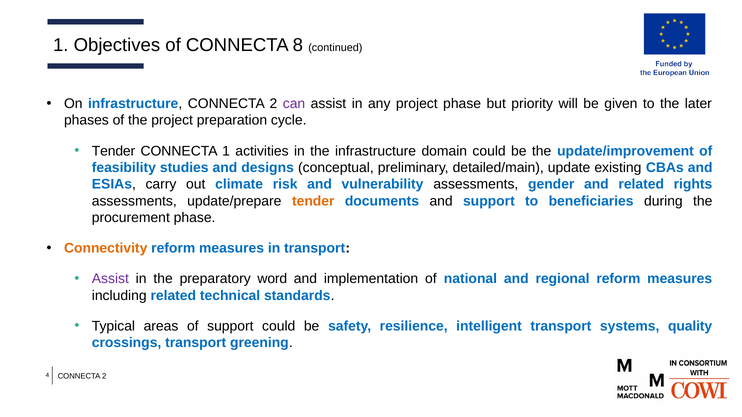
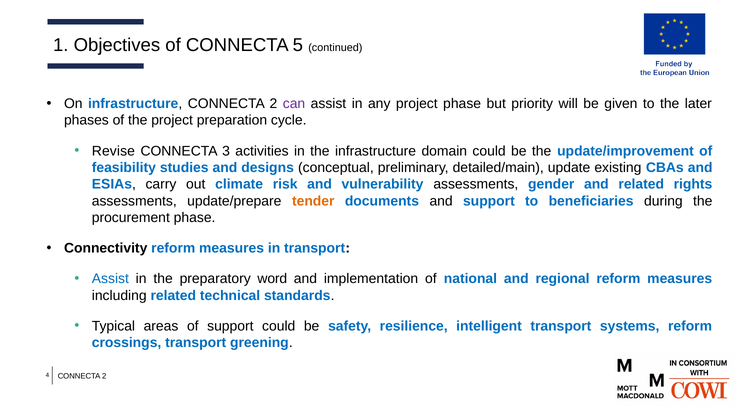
8: 8 -> 5 (298, 45)
Tender: Tender -> Revise (113, 151)
CONNECTA 1: 1 -> 3 (226, 151)
Connectivity colour: orange -> black (106, 248)
Assist colour: purple -> blue (110, 279)
systems quality: quality -> reform (690, 326)
